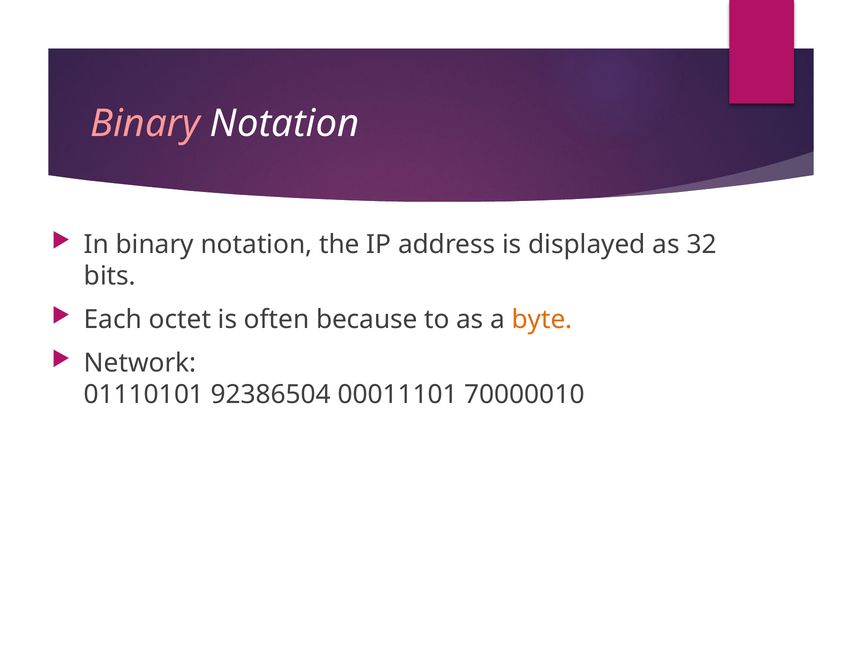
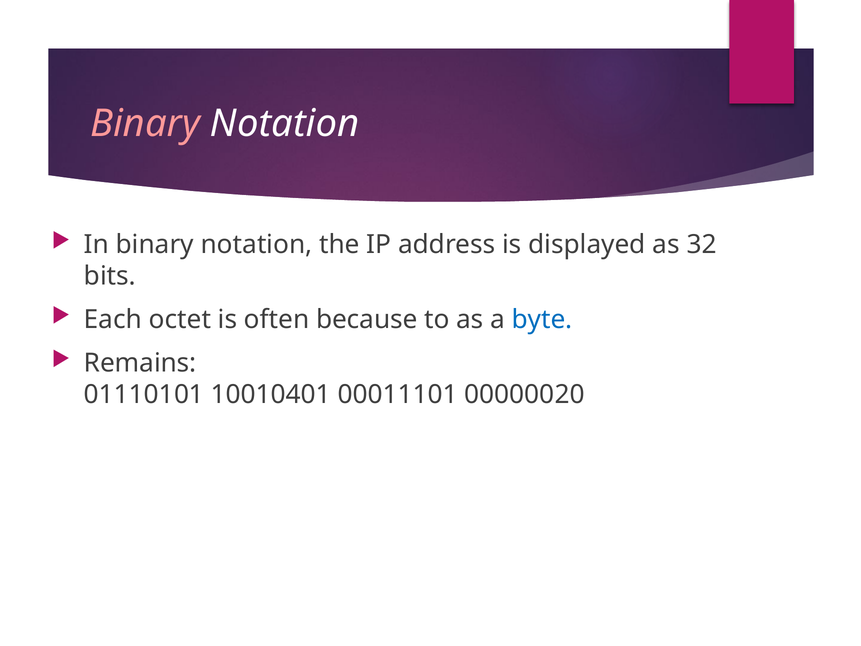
byte colour: orange -> blue (542, 319)
Network: Network -> Remains (140, 363)
92386504: 92386504 -> 10010401 (271, 394)
70000010: 70000010 -> 00000020 (524, 394)
